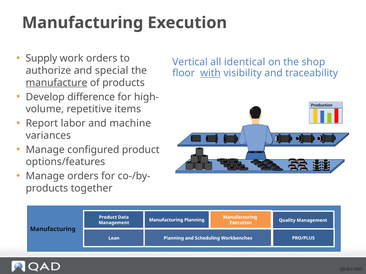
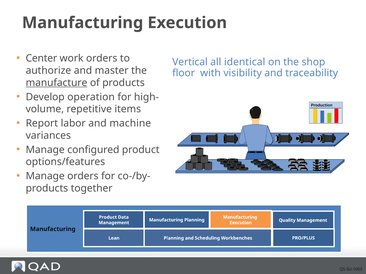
Supply: Supply -> Center (41, 58)
special: special -> master (112, 71)
with underline: present -> none (210, 73)
difference: difference -> operation (91, 97)
